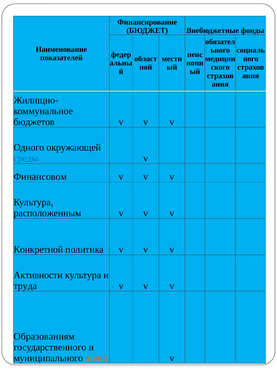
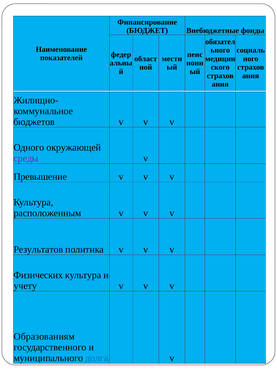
среды colour: blue -> purple (26, 158)
Финансовом: Финансовом -> Превышение (40, 176)
Конкретной: Конкретной -> Результатов (38, 249)
Активности: Активности -> Физических (38, 275)
труда: труда -> учету (25, 285)
долга colour: orange -> blue (97, 357)
